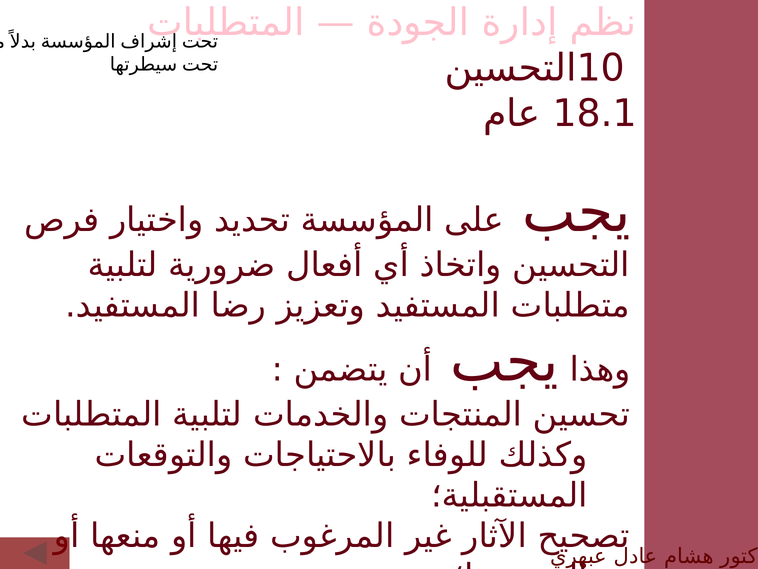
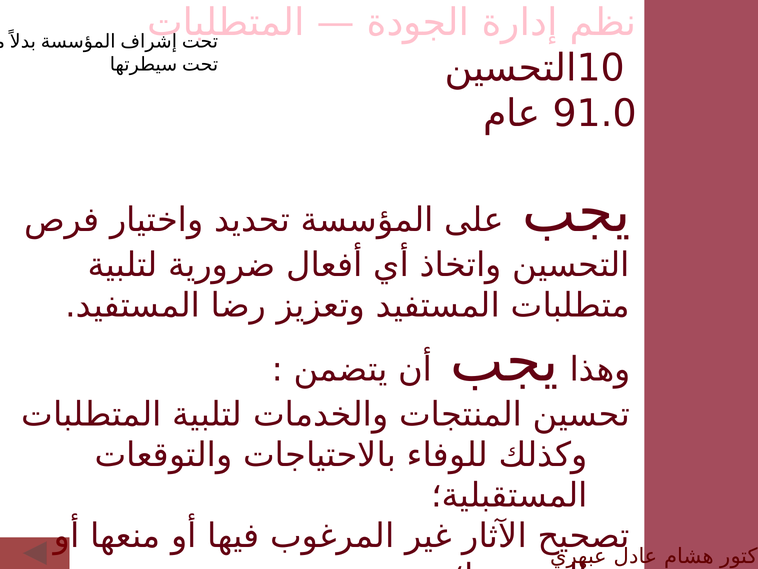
18.1: 18.1 -> 91.0 (595, 114)
